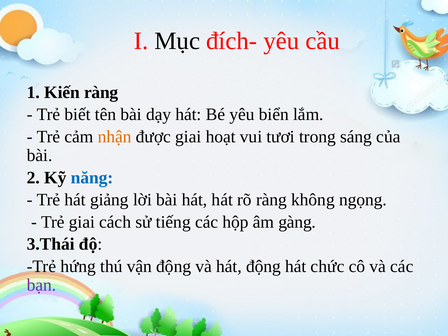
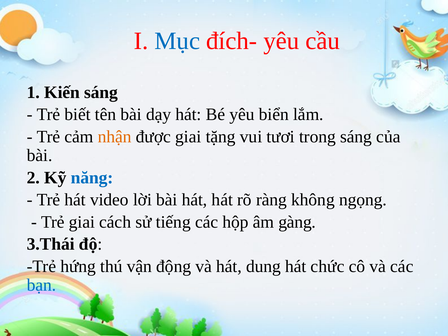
Mục colour: black -> blue (177, 41)
Kiến ràng: ràng -> sáng (101, 92)
hoạt: hoạt -> tặng (221, 137)
giảng: giảng -> video (109, 200)
hát động: động -> dung (263, 266)
bạn colour: purple -> blue (42, 285)
